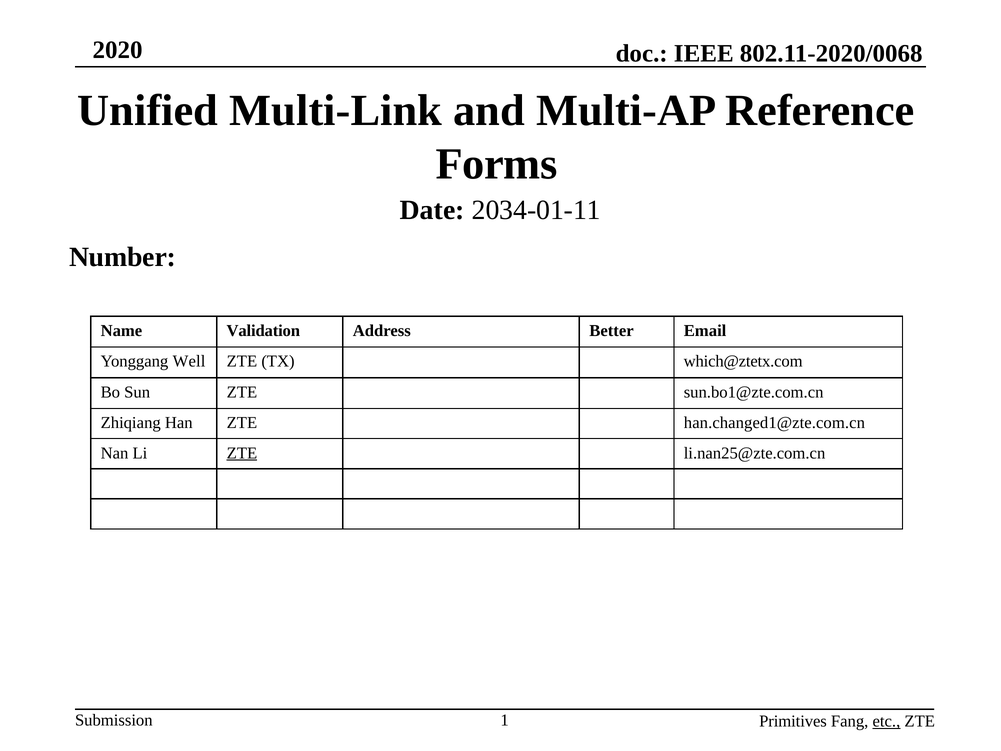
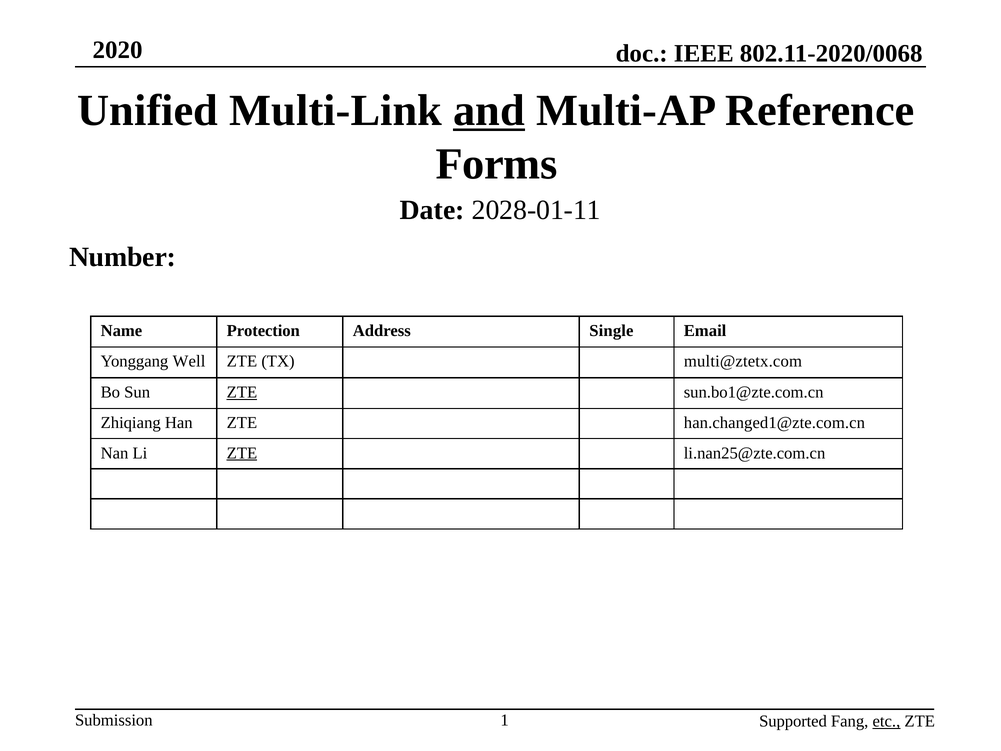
and underline: none -> present (489, 111)
2034-01-11: 2034-01-11 -> 2028-01-11 (536, 210)
Validation: Validation -> Protection (263, 331)
Better: Better -> Single (611, 331)
which@ztetx.com: which@ztetx.com -> multi@ztetx.com (743, 361)
ZTE underline: none -> present (242, 392)
Primitives: Primitives -> Supported (793, 721)
